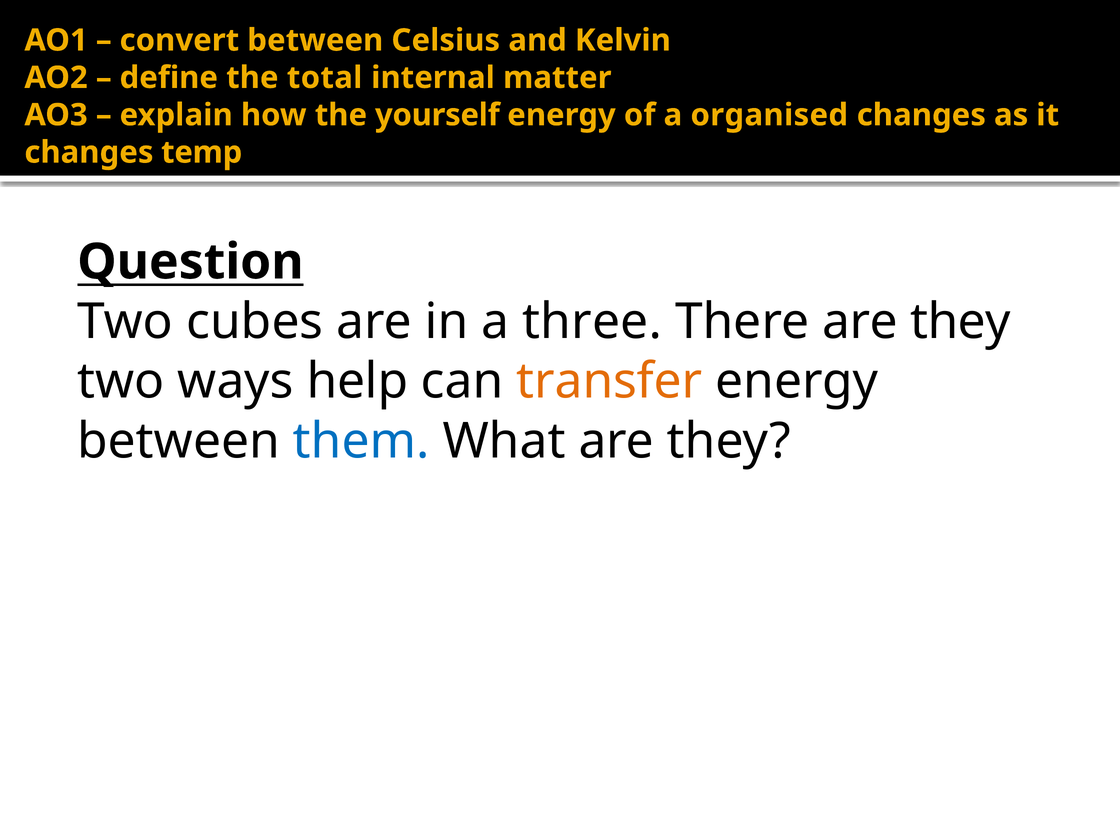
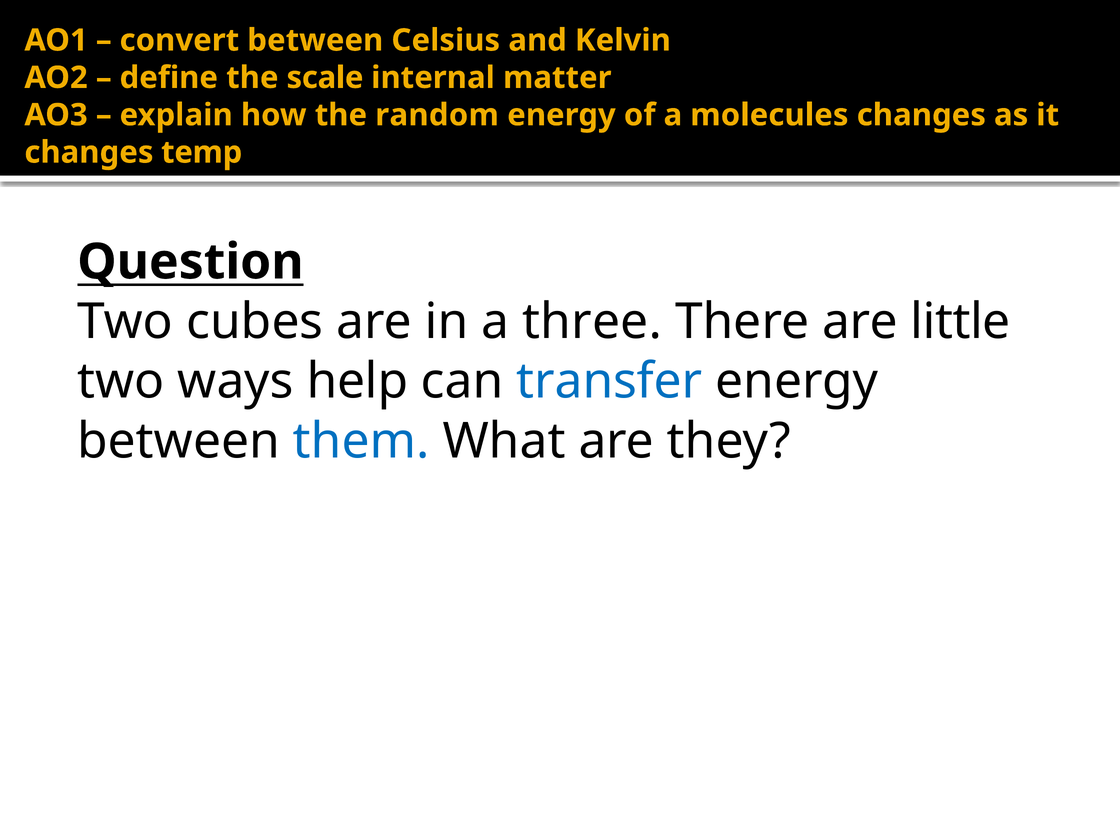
total: total -> scale (325, 78)
yourself: yourself -> random (437, 115)
organised: organised -> molecules (769, 115)
There are they: they -> little (960, 322)
transfer colour: orange -> blue (609, 381)
